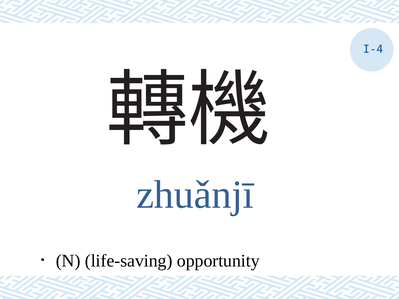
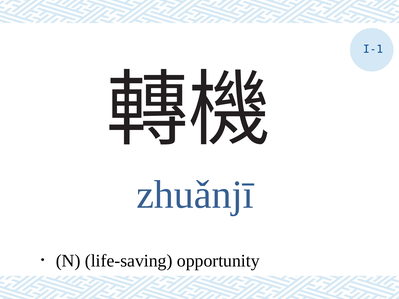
I-4: I-4 -> I-1 (373, 49)
